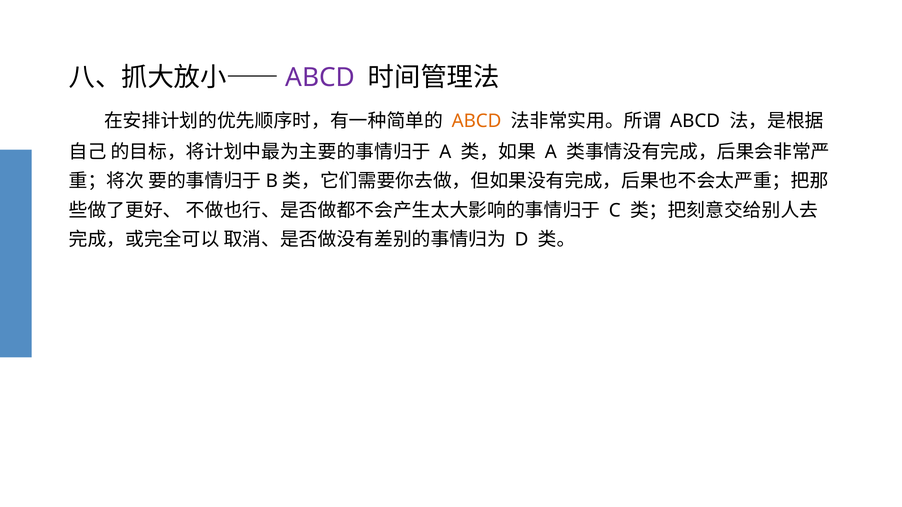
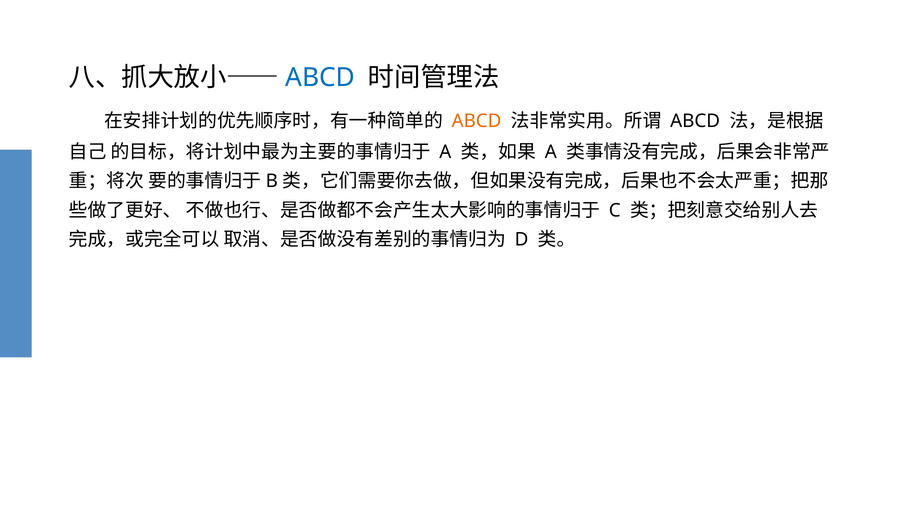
ABCD colour: purple -> blue (320, 78)
